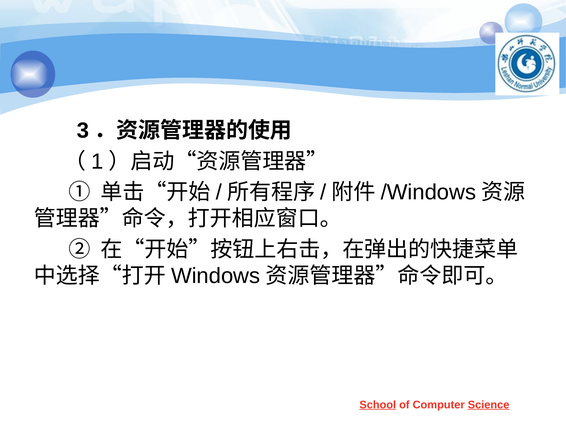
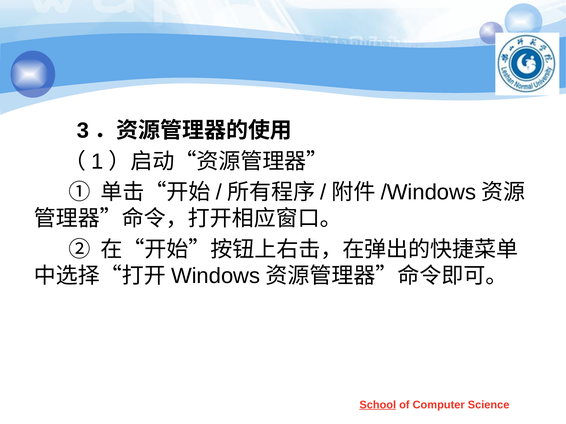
Science underline: present -> none (489, 405)
